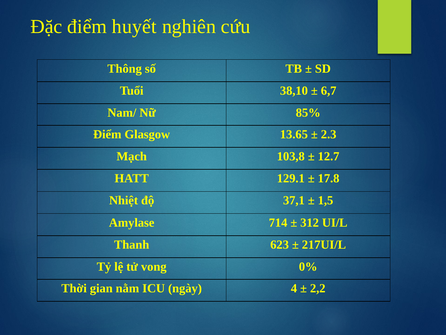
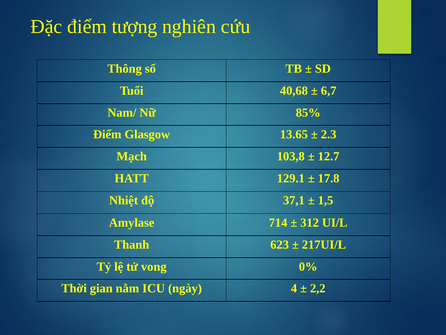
huyết: huyết -> tượng (135, 27)
38,10: 38,10 -> 40,68 (294, 91)
